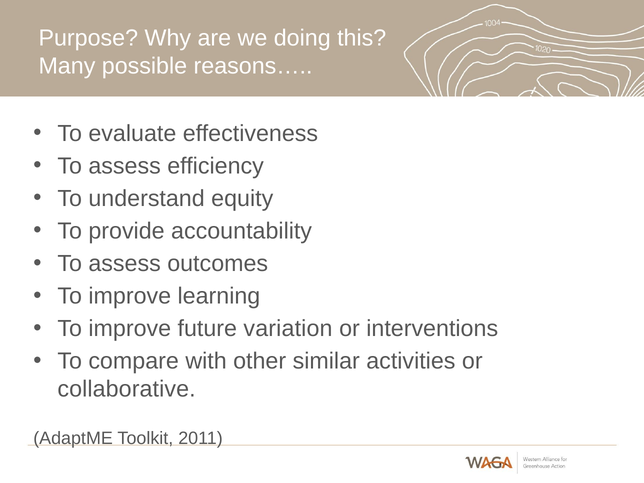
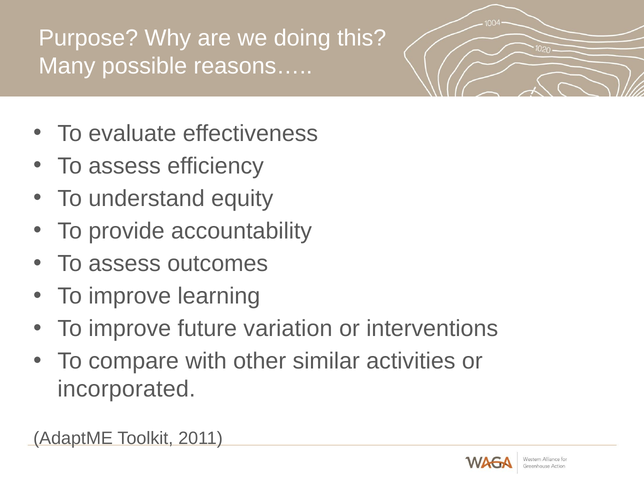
collaborative: collaborative -> incorporated (126, 389)
